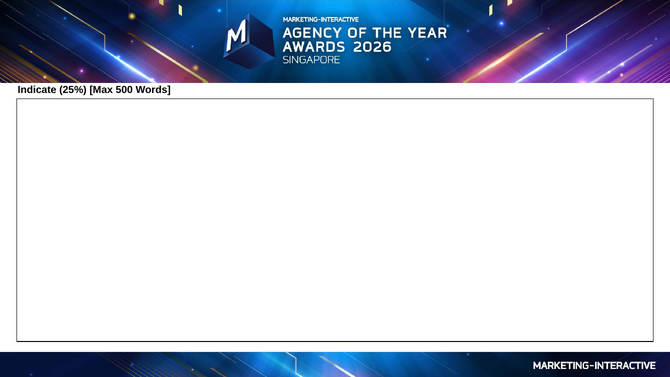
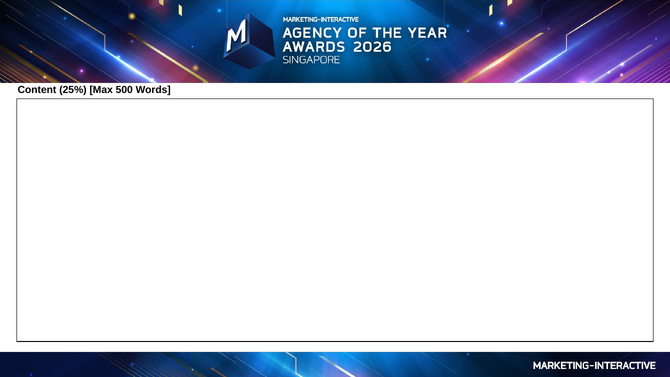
Indicate: Indicate -> Content (37, 90)
